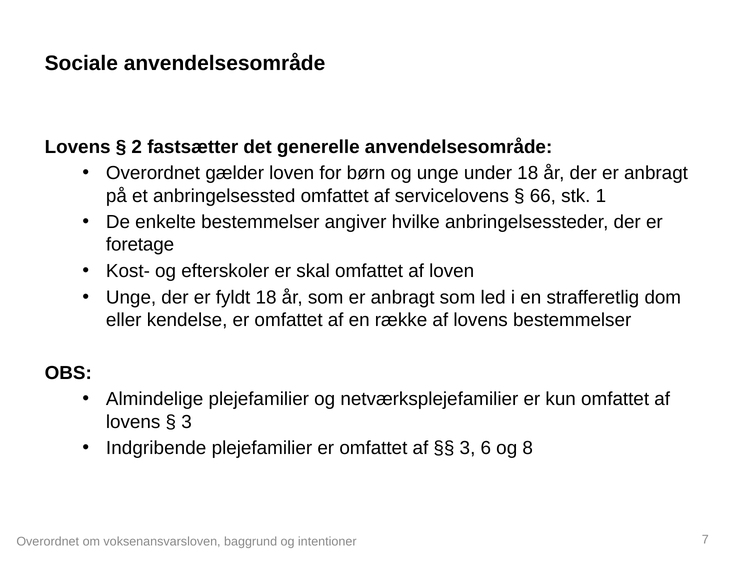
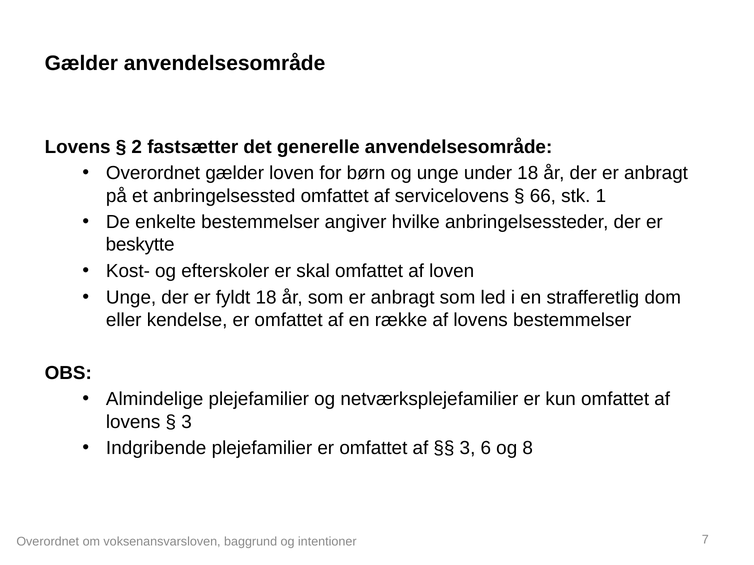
Sociale: Sociale -> Gælder (81, 64)
foretage: foretage -> beskytte (140, 245)
